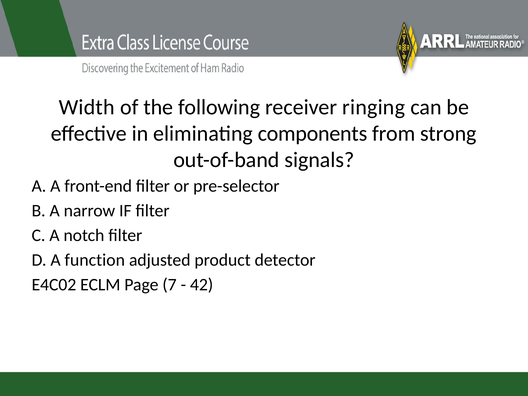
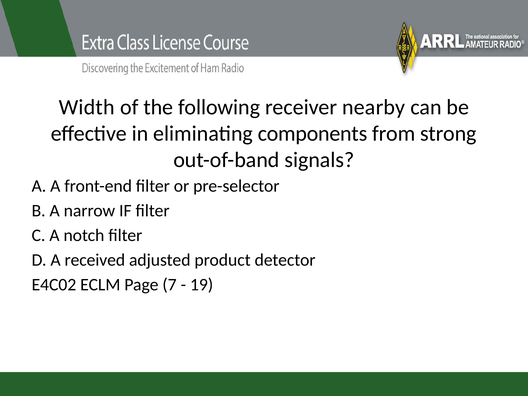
ringing: ringing -> nearby (374, 107)
function: function -> received (95, 260)
42: 42 -> 19 (202, 285)
